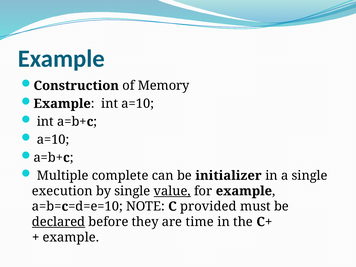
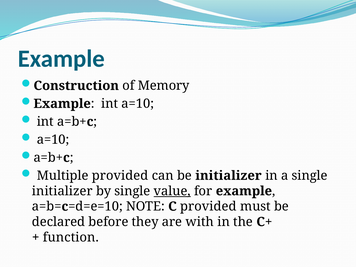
Multiple complete: complete -> provided (120, 176)
execution: execution -> initializer (62, 191)
declared underline: present -> none (59, 222)
time: time -> with (200, 222)
example: example -> function (71, 237)
